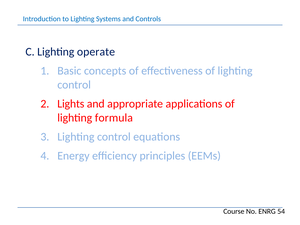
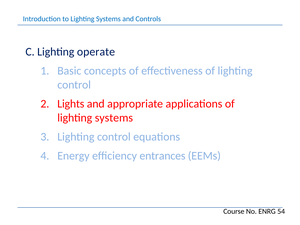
formula: formula -> systems (114, 118)
principles: principles -> entrances (162, 156)
